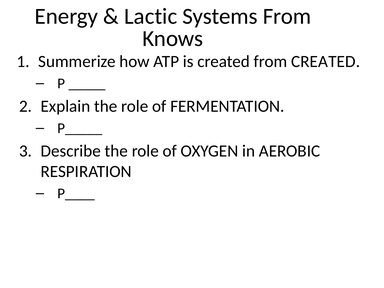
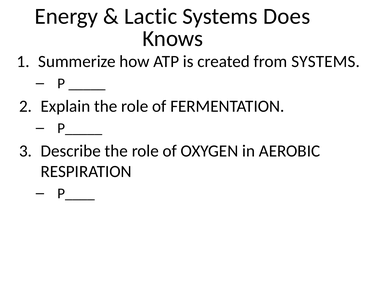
Systems From: From -> Does (287, 16)
from CREATED: CREATED -> SYSTEMS (326, 61)
